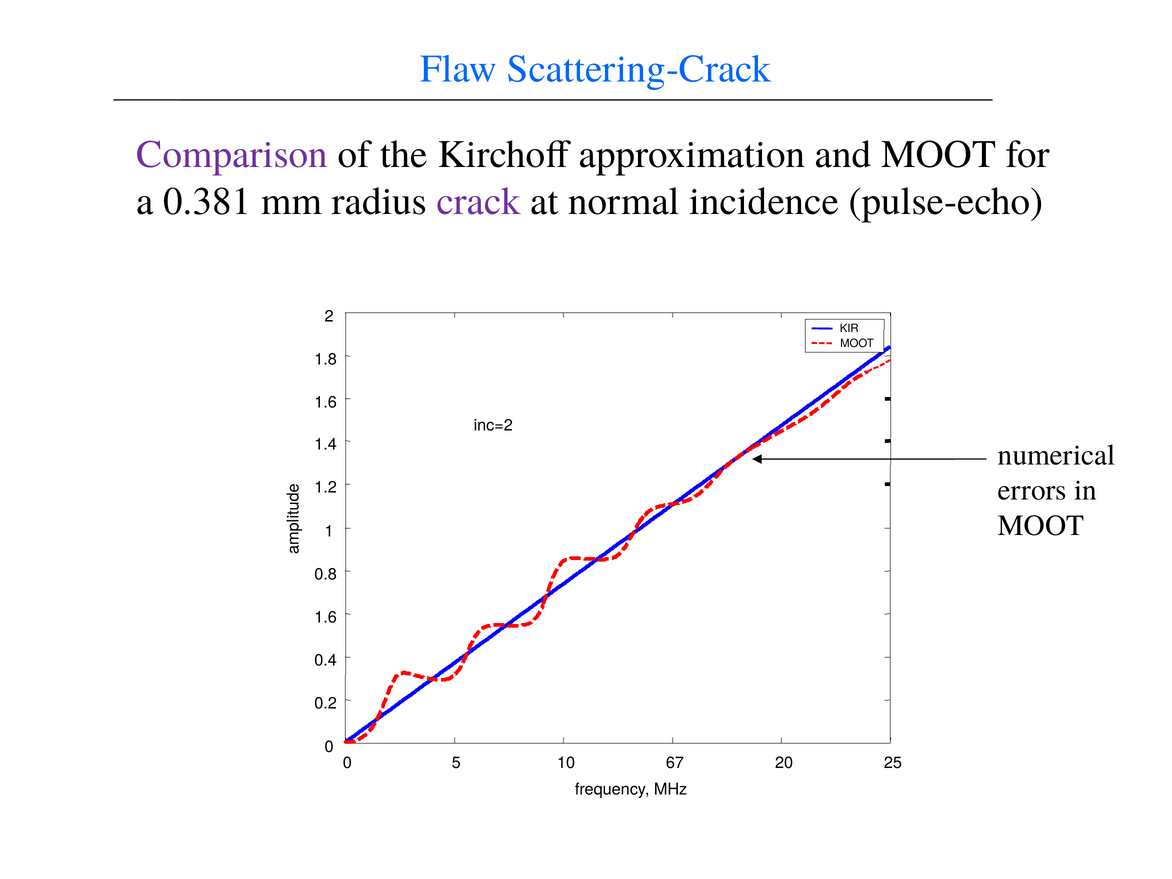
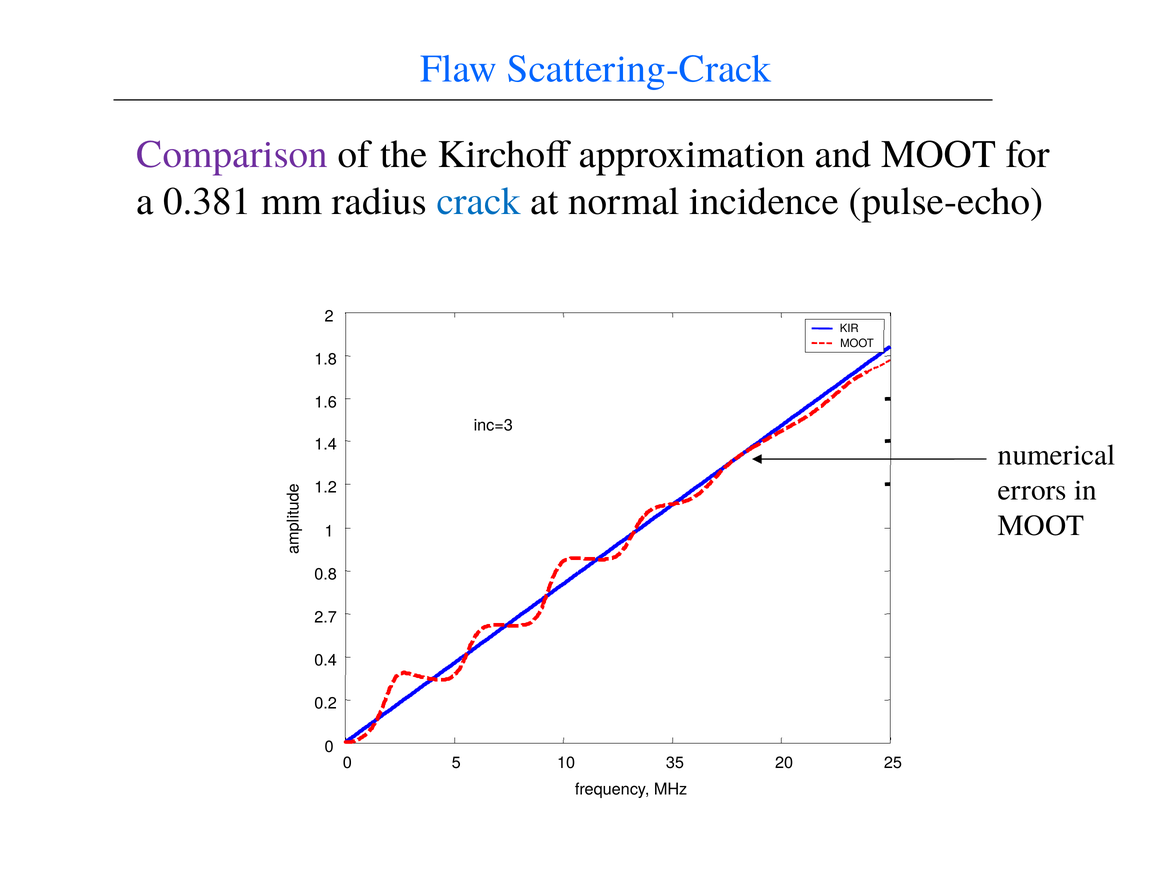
crack colour: purple -> blue (479, 201)
inc=2: inc=2 -> inc=3 (493, 425)
1.6: 1.6 -> 2.7 (326, 617)
67: 67 -> 35 (675, 763)
